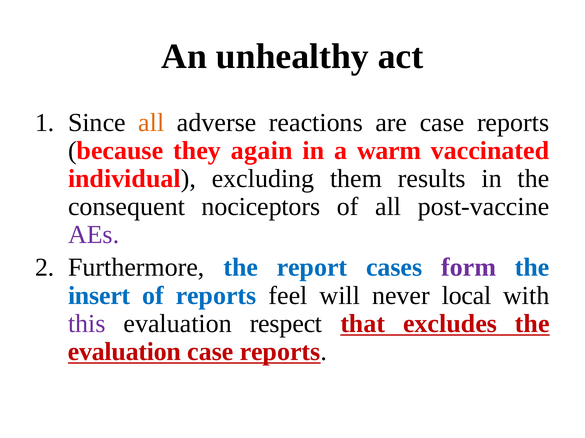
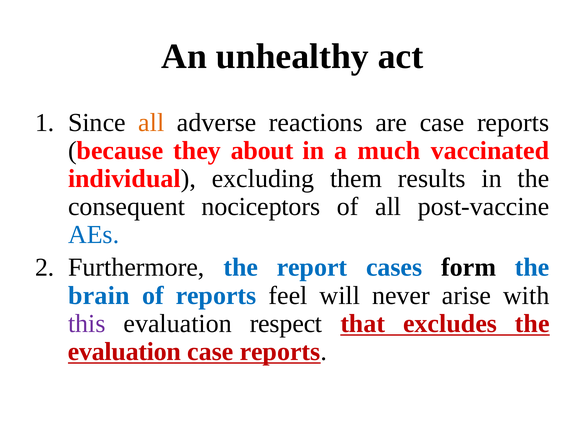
again: again -> about (262, 151)
warm: warm -> much (389, 151)
AEs colour: purple -> blue (94, 235)
form colour: purple -> black (469, 268)
insert: insert -> brain (99, 296)
local: local -> arise (466, 296)
